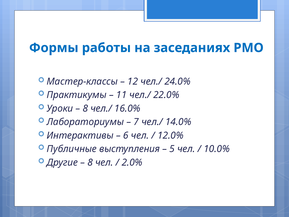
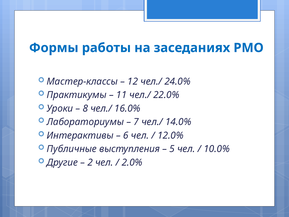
8: 8 -> 2 (90, 162)
